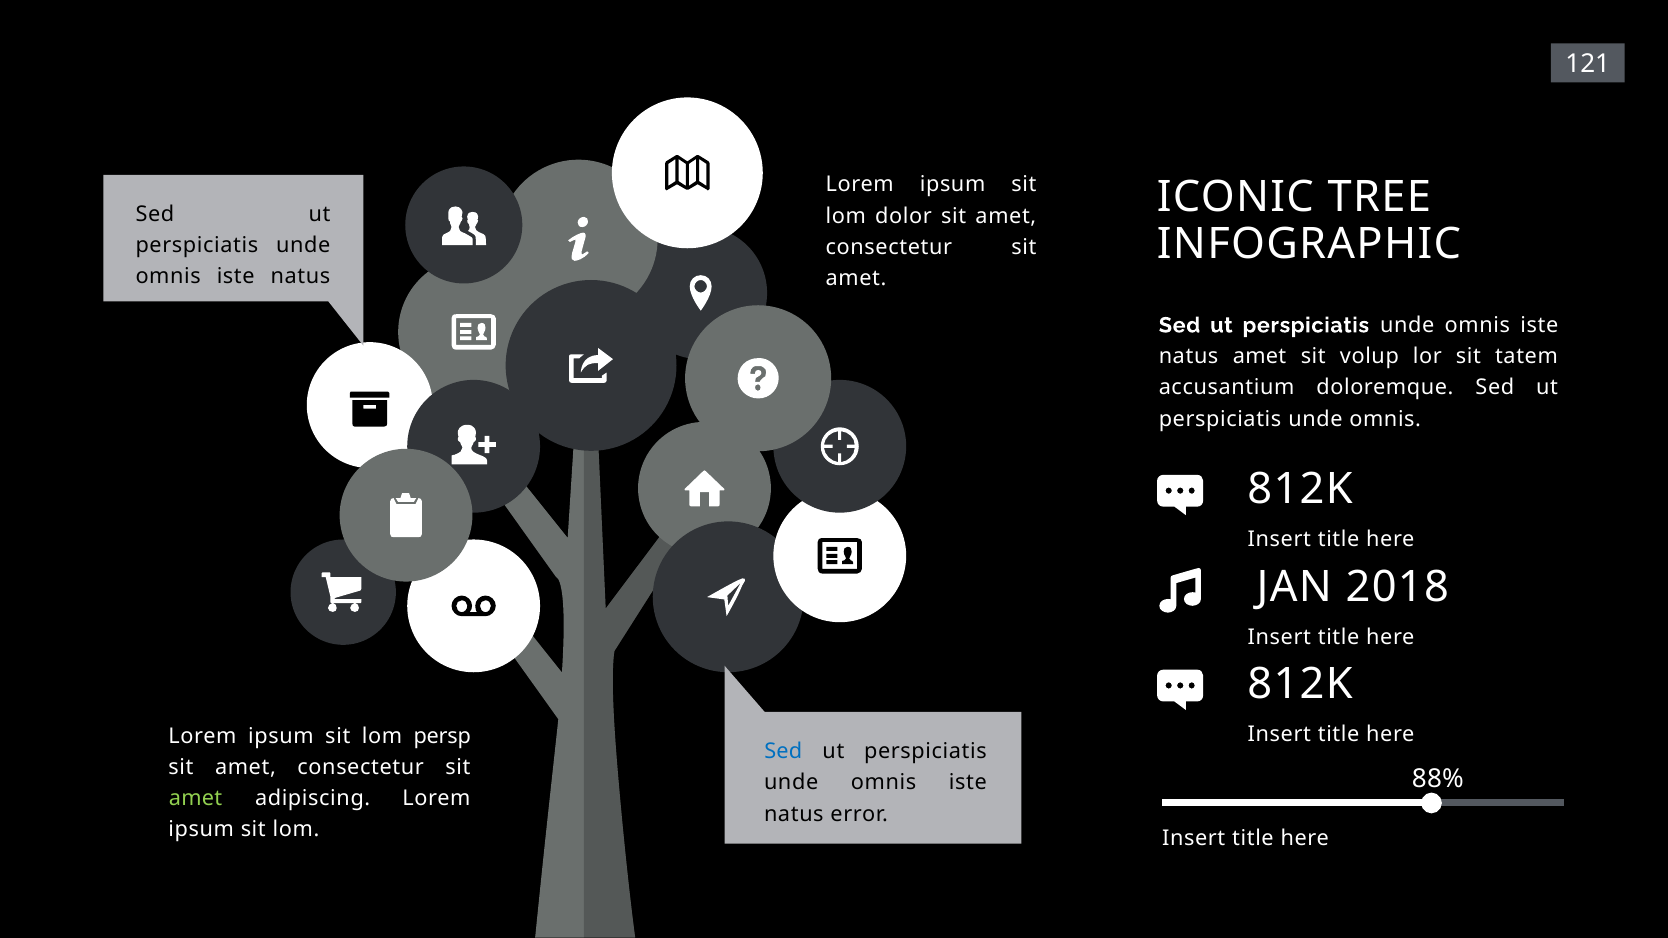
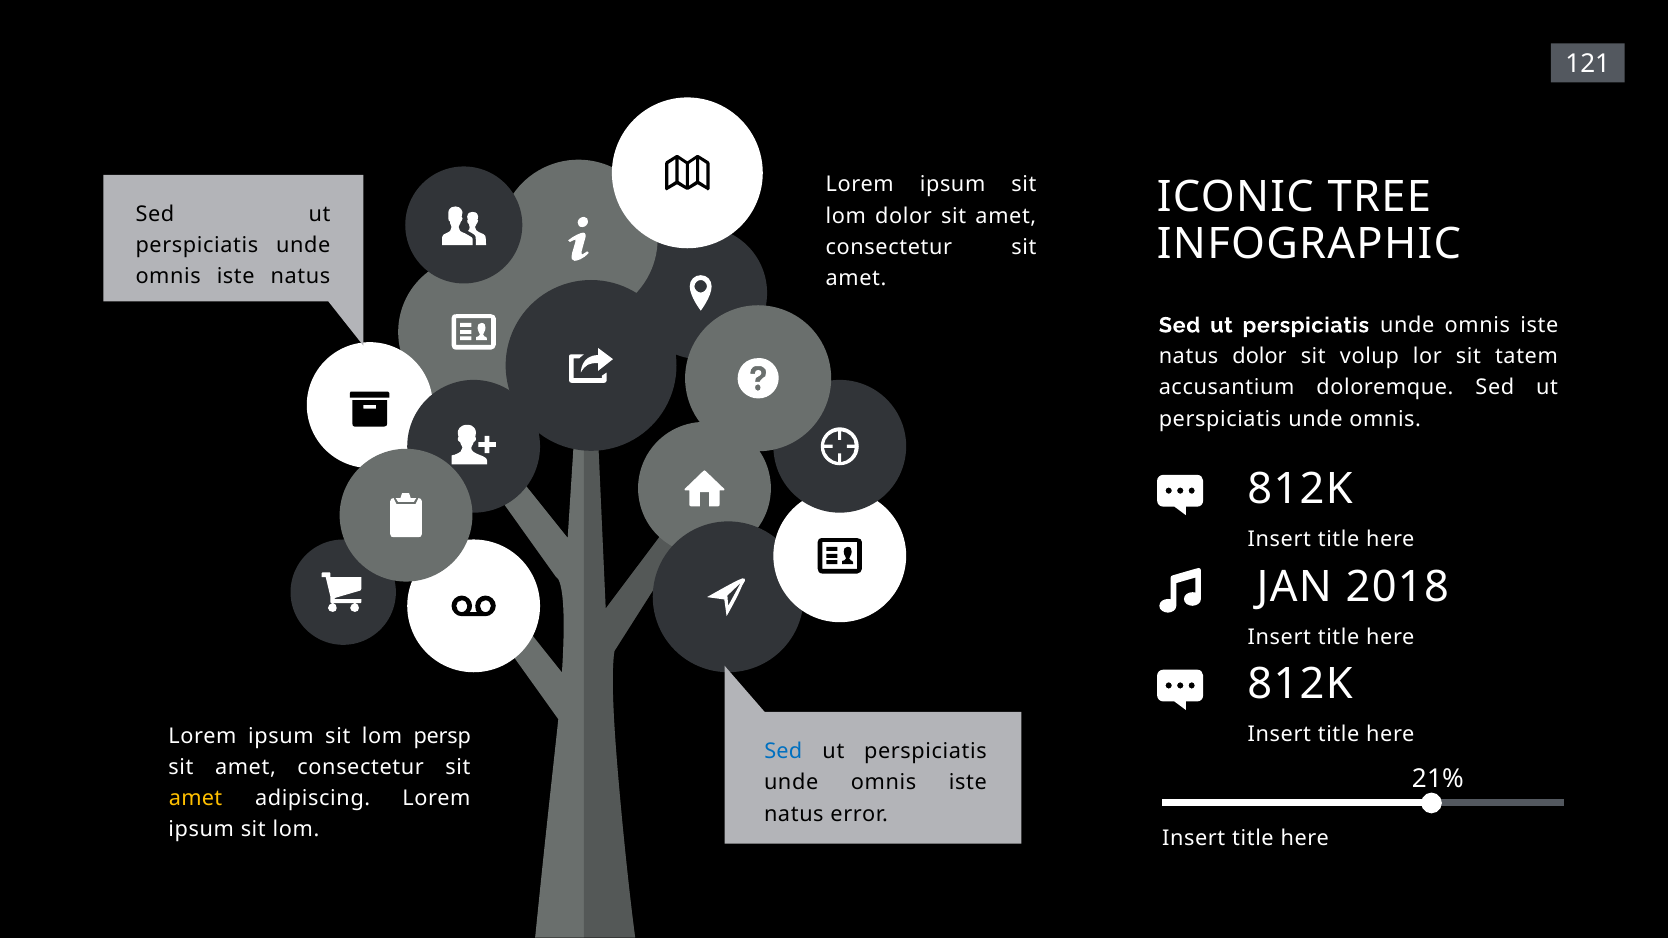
natus amet: amet -> dolor (1260, 357)
88%: 88% -> 21% (1438, 779)
amet colour: light green -> yellow (196, 799)
